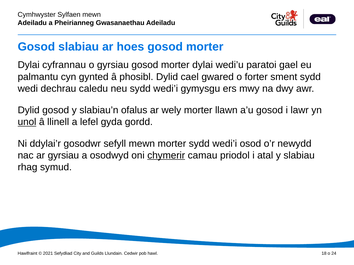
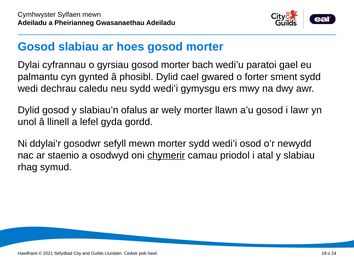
gyrsiau gosod morter dylai: dylai -> bach (203, 65)
unol underline: present -> none (27, 122)
ar gyrsiau: gyrsiau -> staenio (63, 156)
